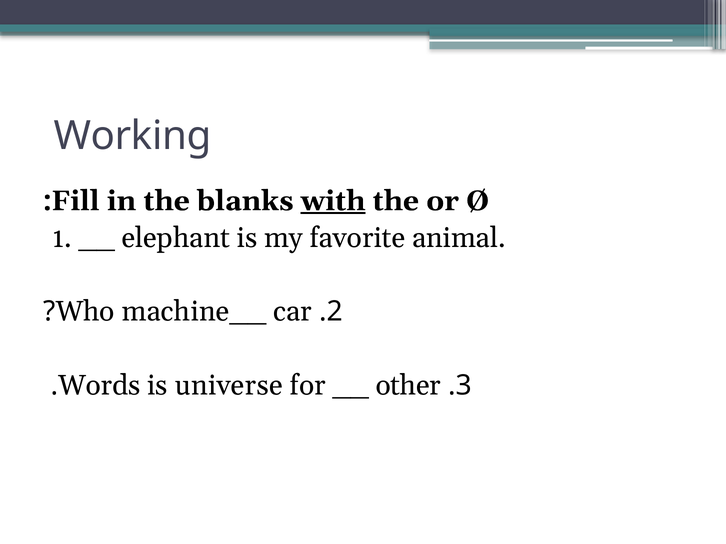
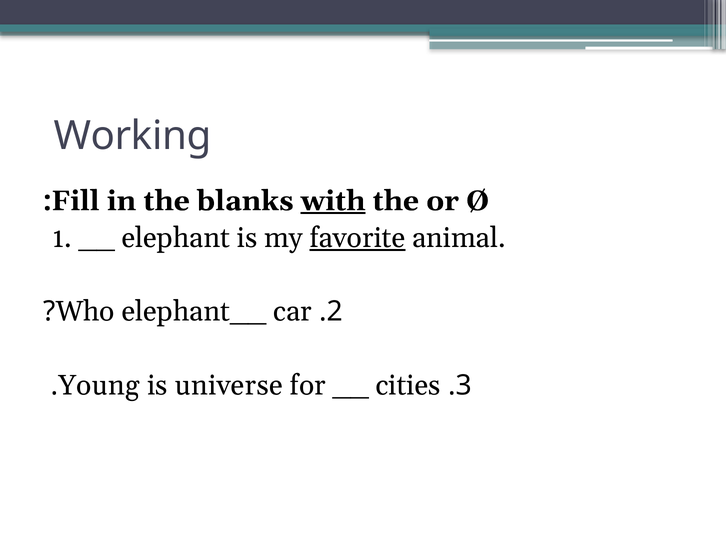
favorite underline: none -> present (357, 238)
machine__: machine__ -> elephant__ (194, 312)
Words: Words -> Young (99, 386)
other: other -> cities (408, 386)
